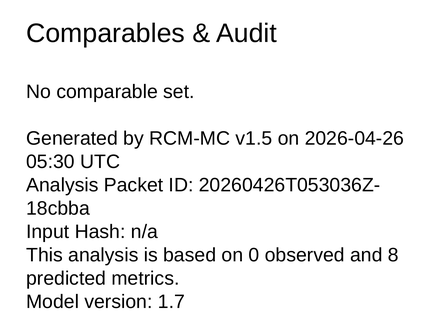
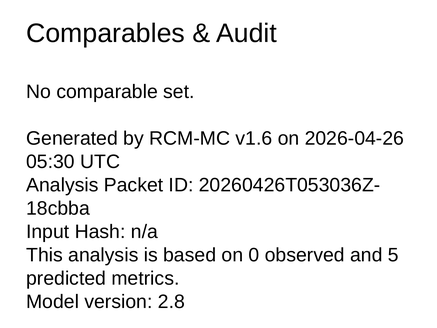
v1.5: v1.5 -> v1.6 (254, 138)
8: 8 -> 5 (393, 255)
1.7: 1.7 -> 2.8 (171, 301)
